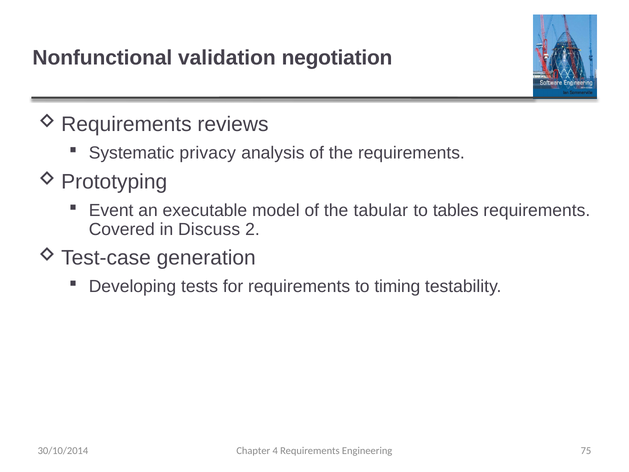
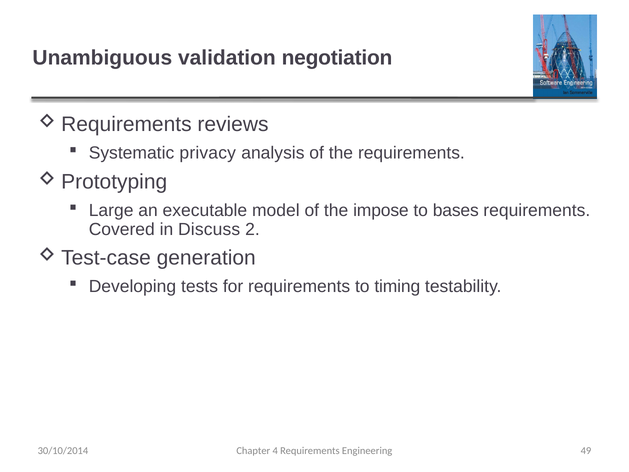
Nonfunctional: Nonfunctional -> Unambiguous (102, 58)
Event: Event -> Large (111, 210)
tabular: tabular -> impose (381, 210)
tables: tables -> bases (456, 210)
75: 75 -> 49 (586, 450)
